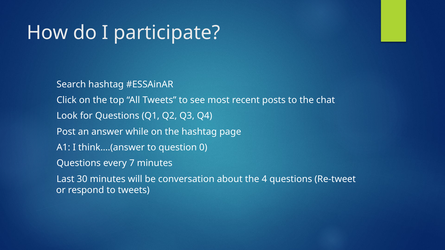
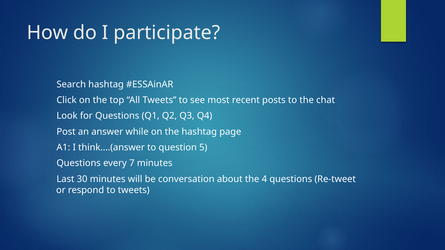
0: 0 -> 5 (203, 148)
